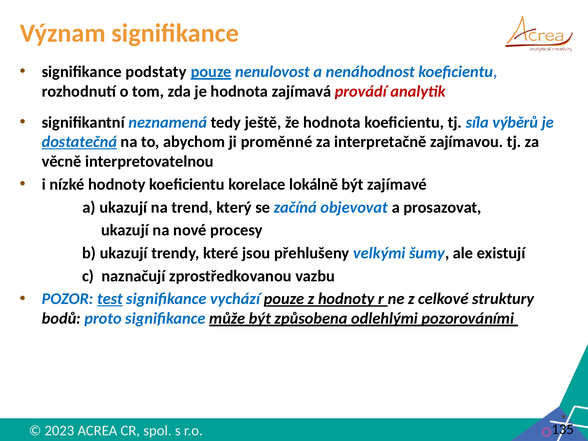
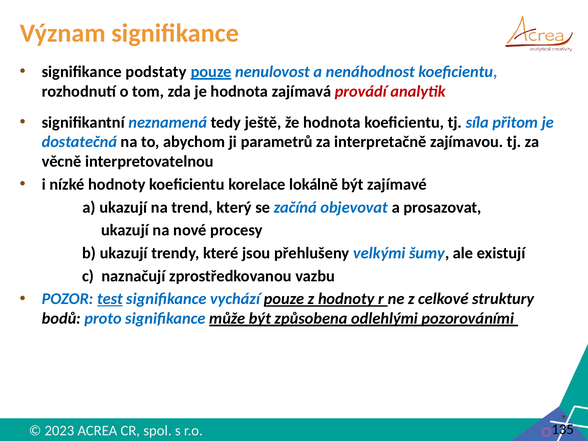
výběrů: výběrů -> přitom (515, 122)
dostatečná underline: present -> none (79, 142)
proměnné: proměnné -> parametrů (277, 142)
